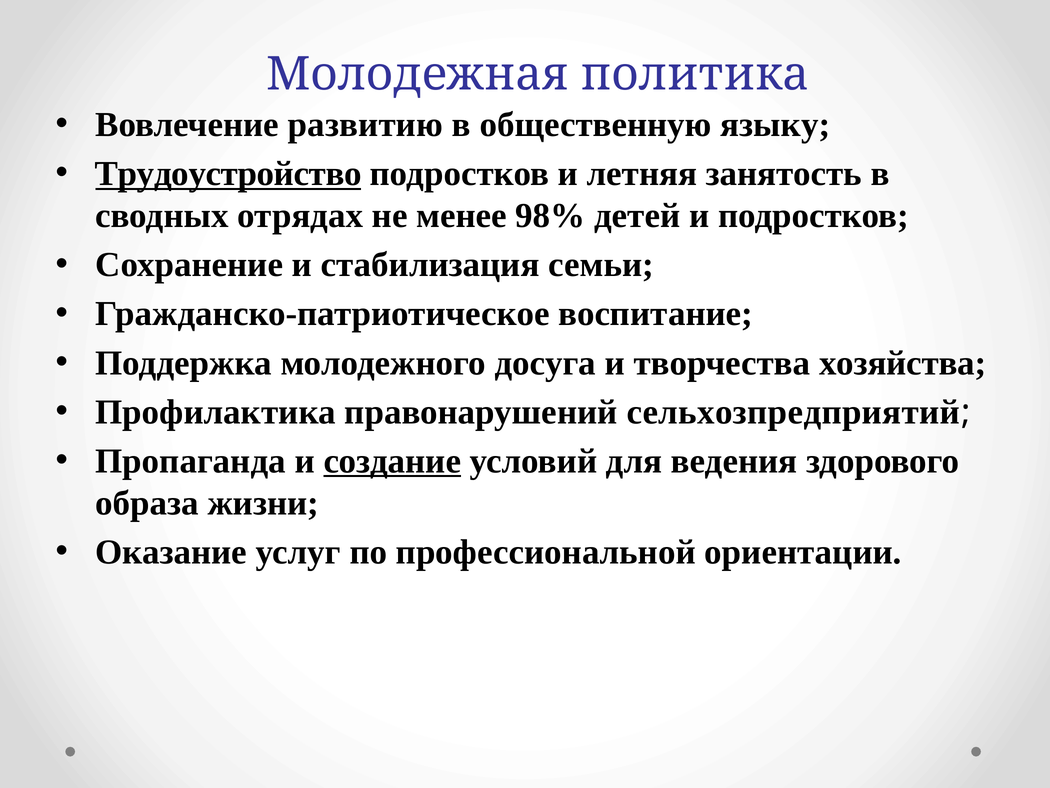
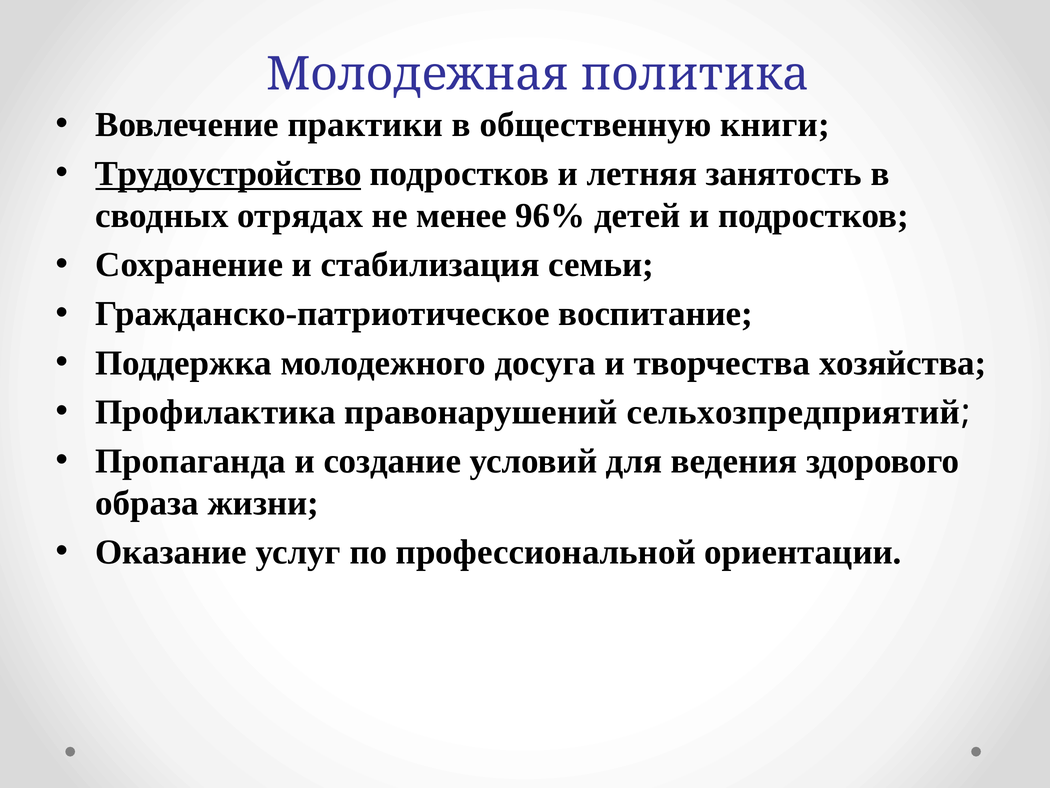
развитию: развитию -> практики (365, 125)
языку: языку -> книги (775, 125)
98%: 98% -> 96% (550, 216)
создание underline: present -> none (392, 461)
